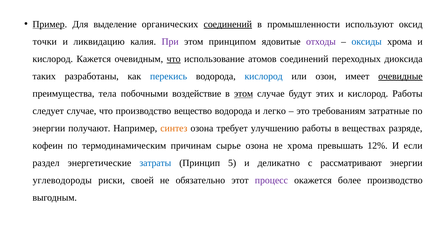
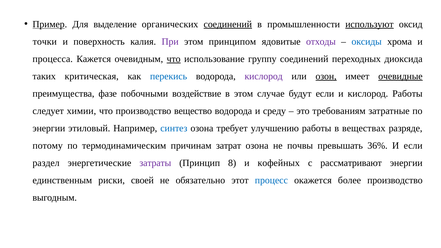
используют underline: none -> present (369, 24)
ликвидацию: ликвидацию -> поверхность (99, 42)
кислород: кислород -> процесса (53, 59)
атомов: атомов -> группу (262, 59)
разработаны: разработаны -> критическая (92, 76)
кислород colour: blue -> purple (264, 76)
озон underline: none -> present (326, 76)
тела: тела -> фазе (108, 94)
этом underline: present -> none (244, 94)
будут этих: этих -> если (325, 94)
следует случае: случае -> химии (81, 111)
легко: легко -> среду (274, 111)
получают: получают -> этиловый (89, 128)
синтез colour: orange -> blue (174, 128)
кофеин: кофеин -> потому (48, 146)
сырье: сырье -> затрат (229, 146)
не хрома: хрома -> почвы (300, 146)
12%: 12% -> 36% (378, 146)
затраты colour: blue -> purple (155, 163)
5: 5 -> 8 (232, 163)
деликатно: деликатно -> кофейных (279, 163)
углеводороды: углеводороды -> единственным (62, 180)
процесс colour: purple -> blue (271, 180)
